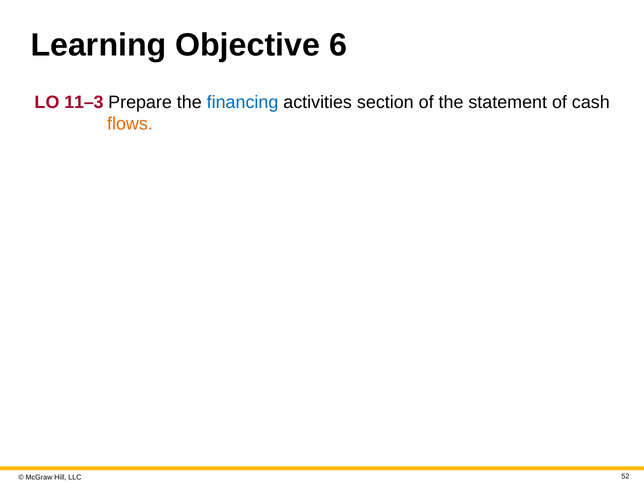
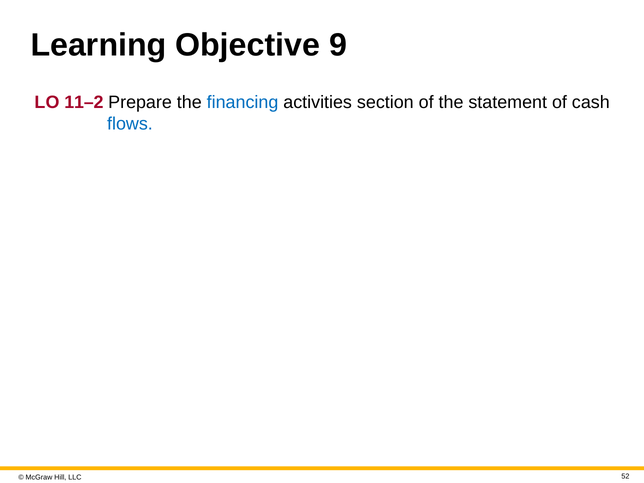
6: 6 -> 9 (338, 45)
11–3: 11–3 -> 11–2 (84, 102)
flows colour: orange -> blue (130, 124)
